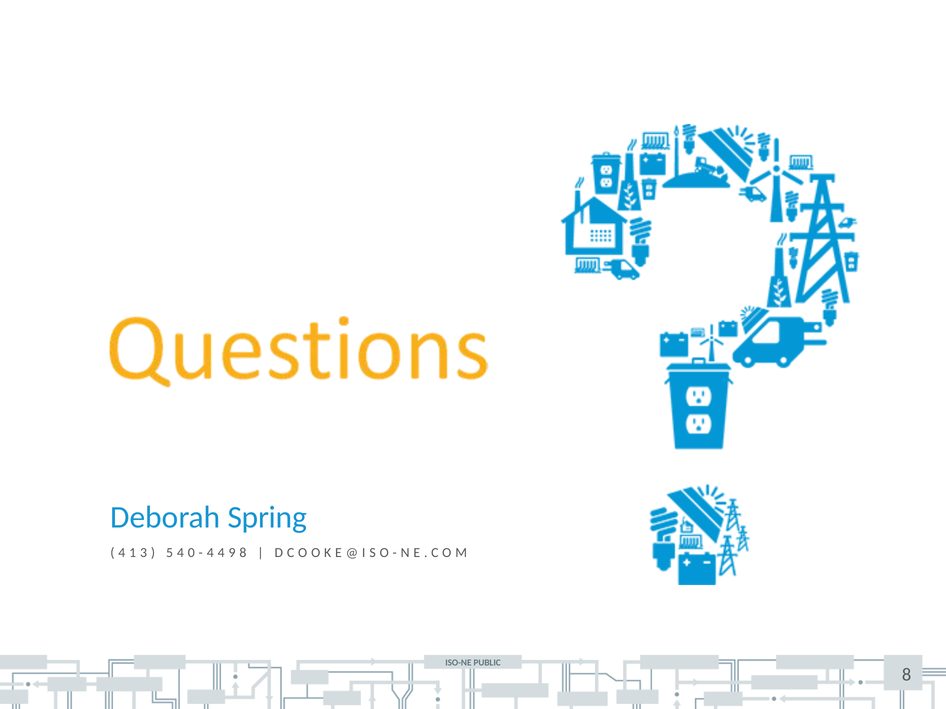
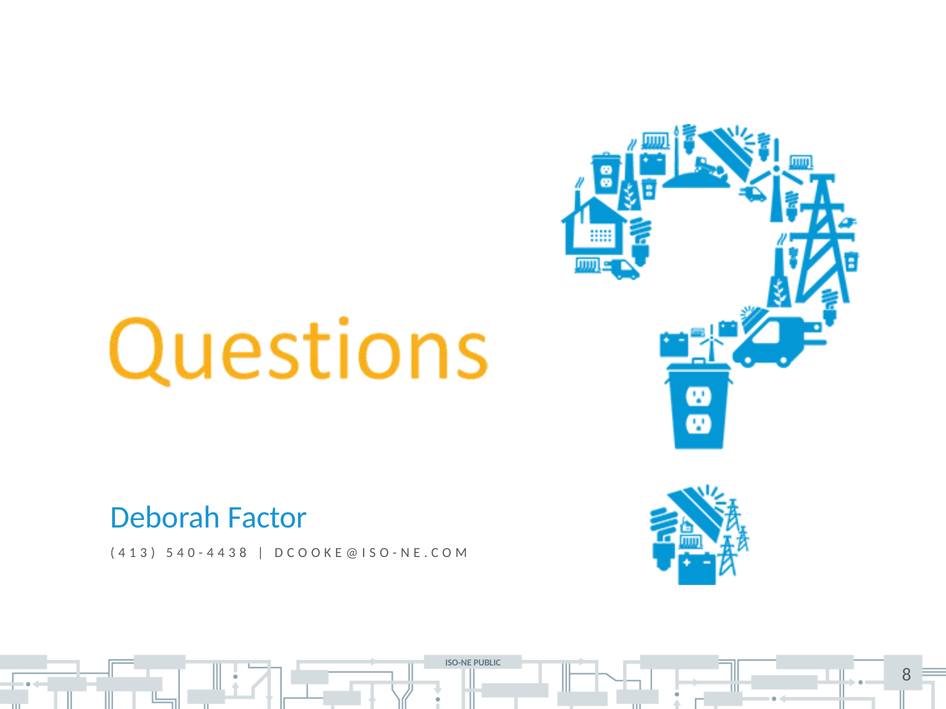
Spring: Spring -> Factor (267, 518)
9: 9 -> 3 (232, 553)
